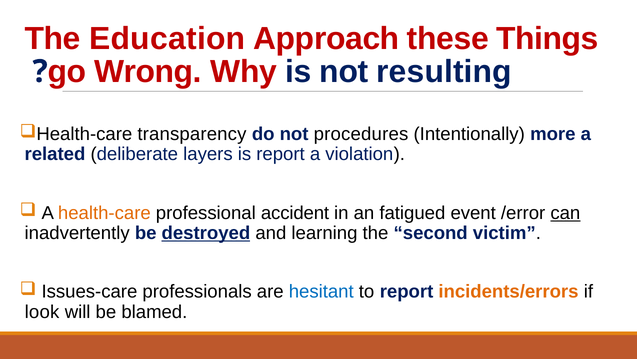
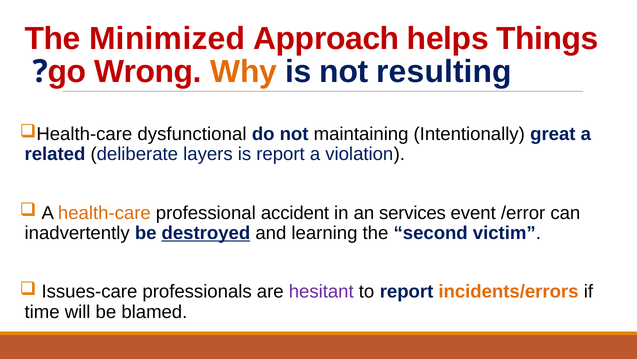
Education: Education -> Minimized (167, 39)
these: these -> helps (448, 39)
Why colour: red -> orange (244, 71)
transparency: transparency -> dysfunctional (192, 134)
procedures: procedures -> maintaining (361, 134)
more: more -> great (553, 134)
fatigued: fatigued -> services (412, 213)
can underline: present -> none (565, 213)
hesitant colour: blue -> purple (321, 291)
look: look -> time (42, 311)
